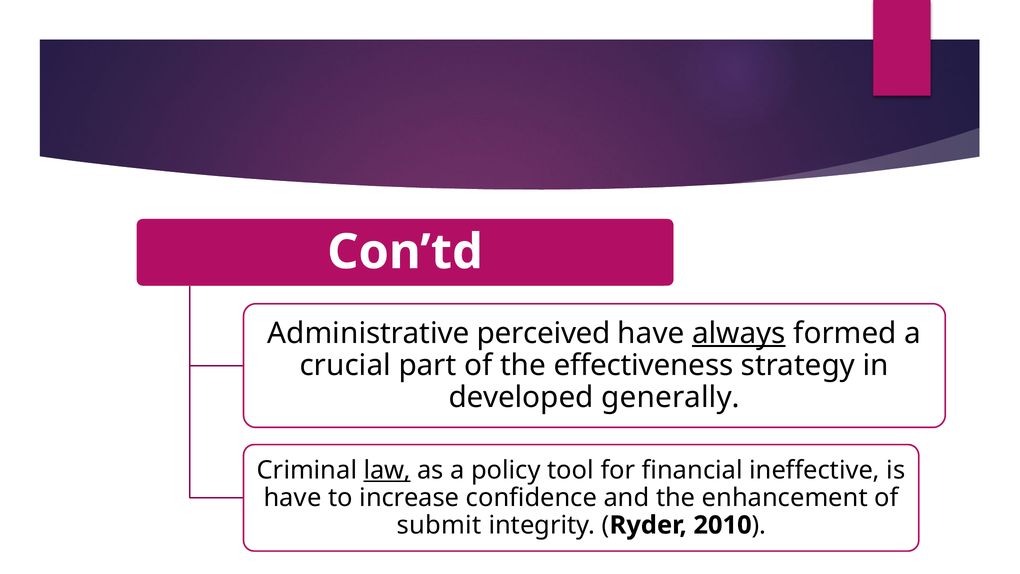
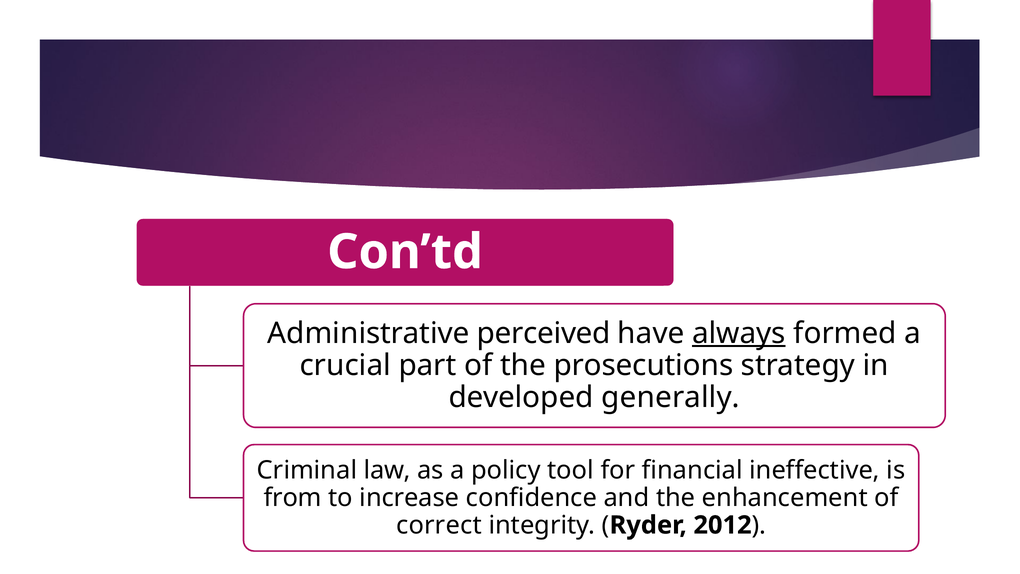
effectiveness: effectiveness -> prosecutions (643, 365)
law underline: present -> none (387, 470)
have: have -> from (293, 497)
submit: submit -> correct (439, 525)
2010: 2010 -> 2012 (723, 525)
